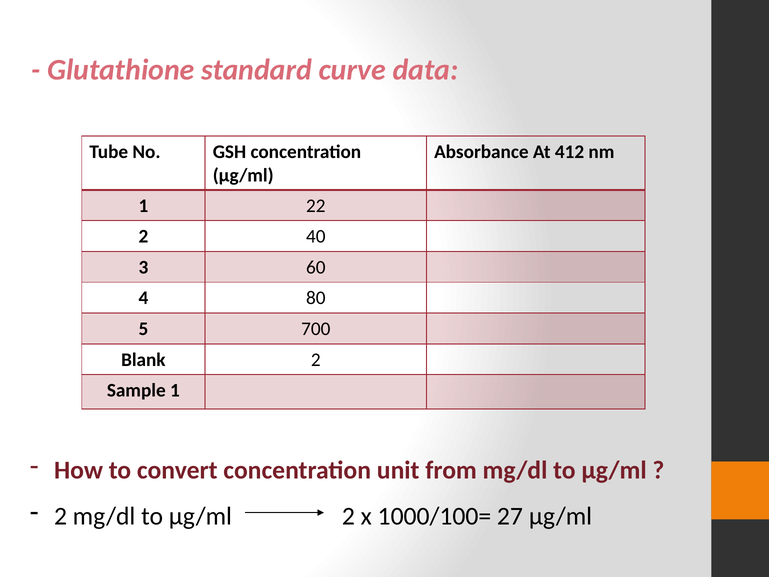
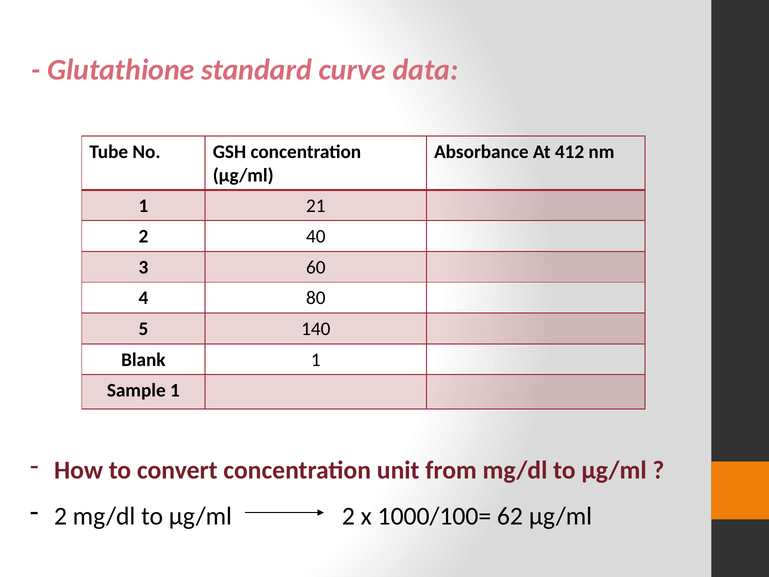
22: 22 -> 21 (316, 206)
700: 700 -> 140 (316, 329)
Blank 2: 2 -> 1 (316, 360)
27: 27 -> 62 (510, 516)
